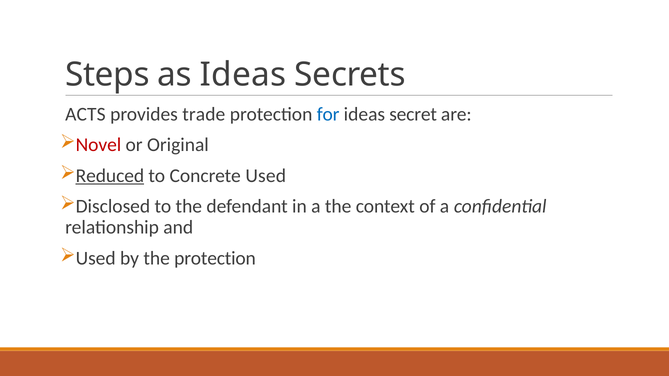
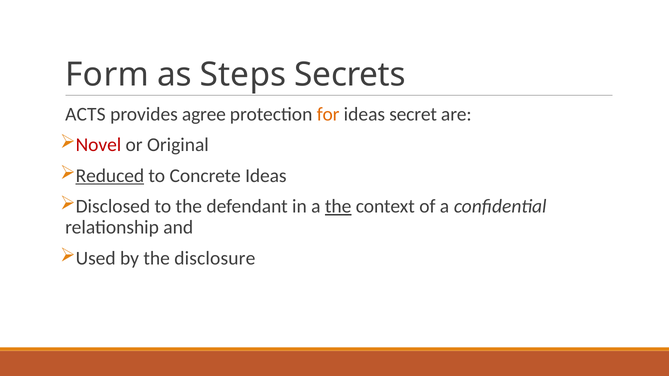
Steps: Steps -> Form (107, 75)
as Ideas: Ideas -> Steps (243, 75)
trade: trade -> agree (204, 114)
for colour: blue -> orange (328, 114)
Concrete Used: Used -> Ideas (266, 176)
the underline: none -> present (338, 207)
the protection: protection -> disclosure (215, 258)
